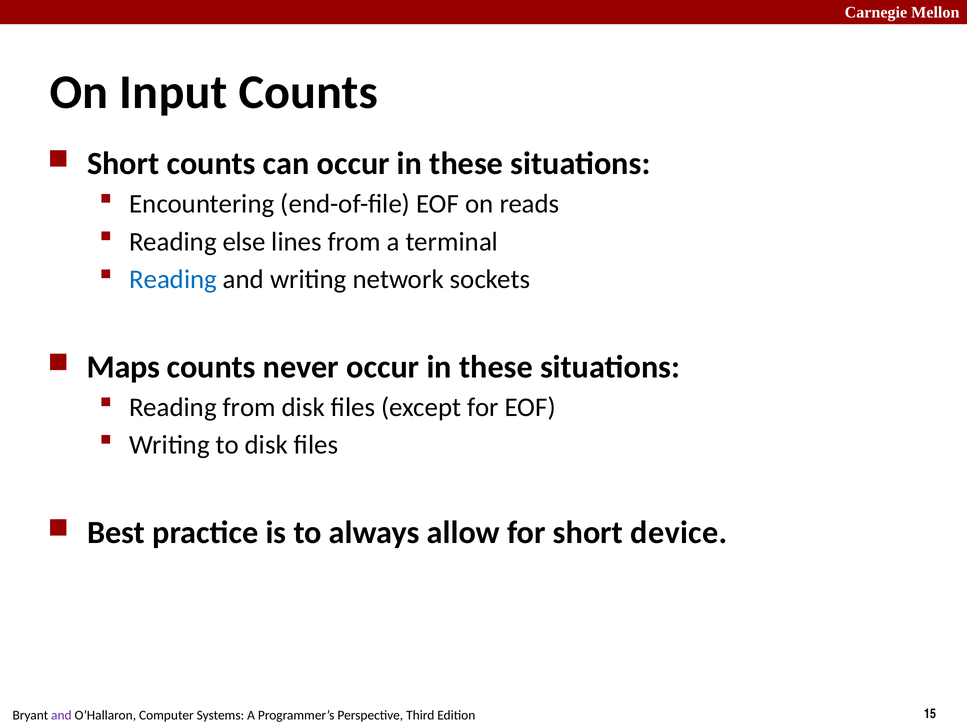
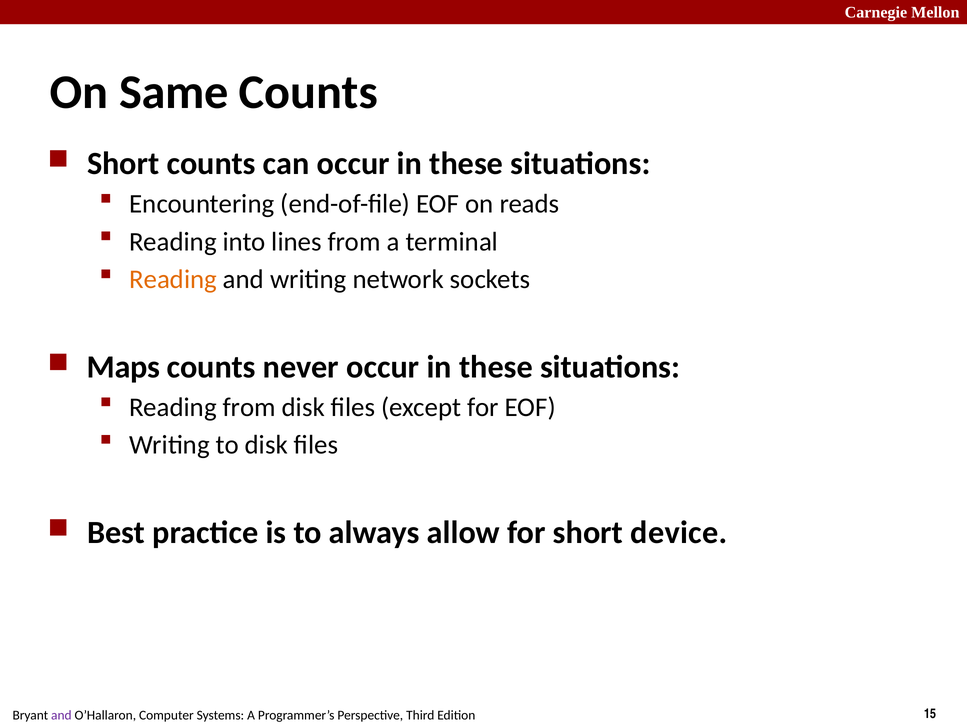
Input: Input -> Same (174, 92)
else: else -> into (244, 241)
Reading colour: blue -> orange (173, 279)
